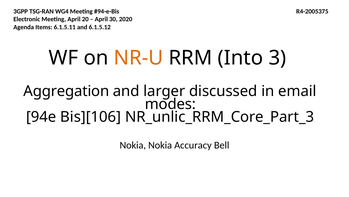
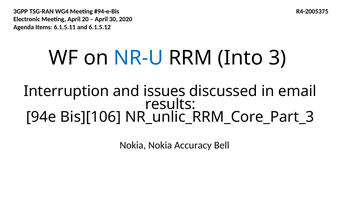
NR-U colour: orange -> blue (138, 58)
Aggregation: Aggregation -> Interruption (66, 91)
larger: larger -> issues (164, 91)
modes: modes -> results (170, 104)
